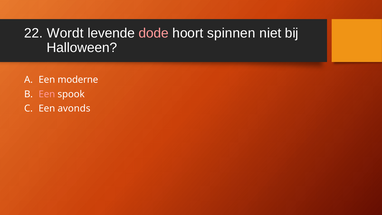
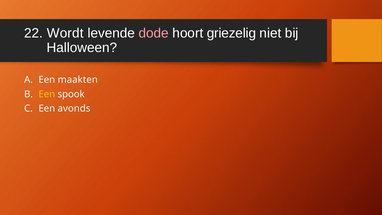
spinnen: spinnen -> griezelig (231, 33)
moderne: moderne -> maakten (78, 80)
Een colour: pink -> yellow (47, 94)
